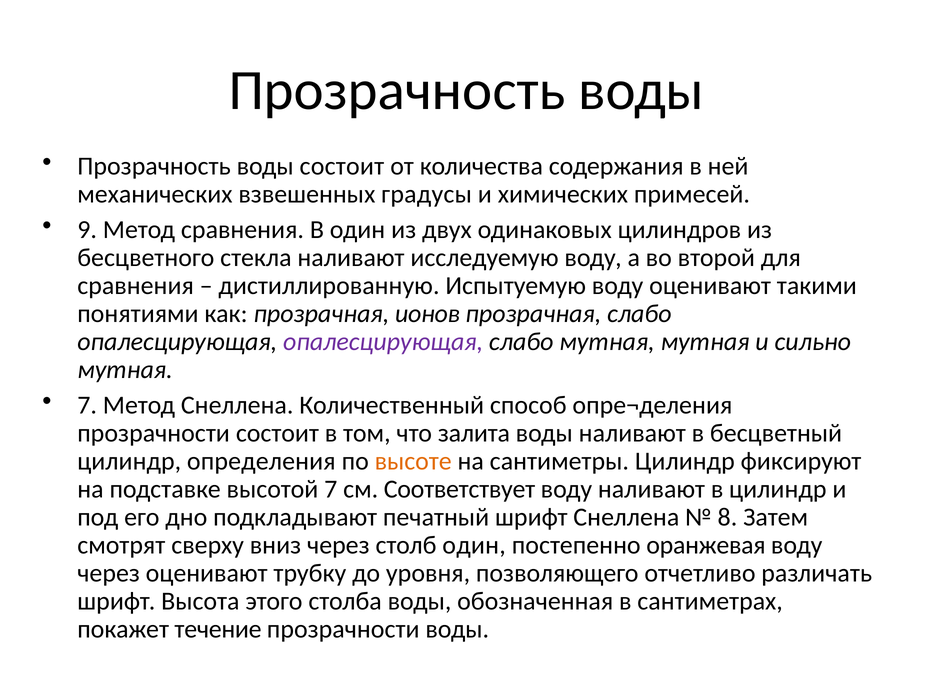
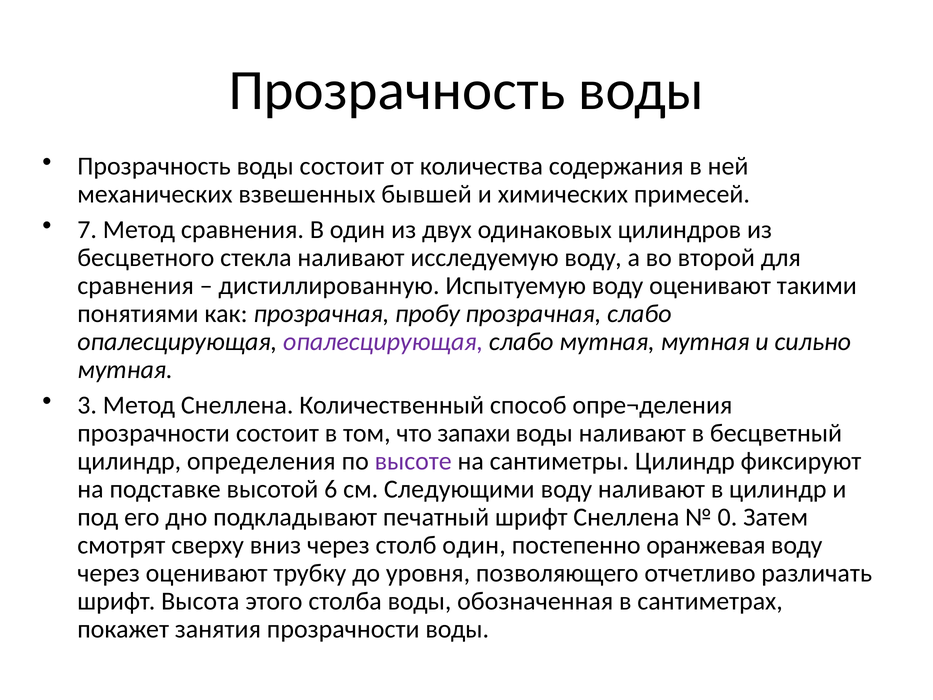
градусы: градусы -> бывшей (427, 194)
9: 9 -> 7 (87, 230)
ионов: ионов -> пробу (427, 314)
7: 7 -> 3 (87, 405)
залита: залита -> запахи (474, 433)
высоте colour: orange -> purple (413, 461)
высотой 7: 7 -> 6 (331, 489)
Соответствует: Соответствует -> Следующими (459, 489)
8: 8 -> 0 (727, 517)
течение: течение -> занятия (218, 629)
